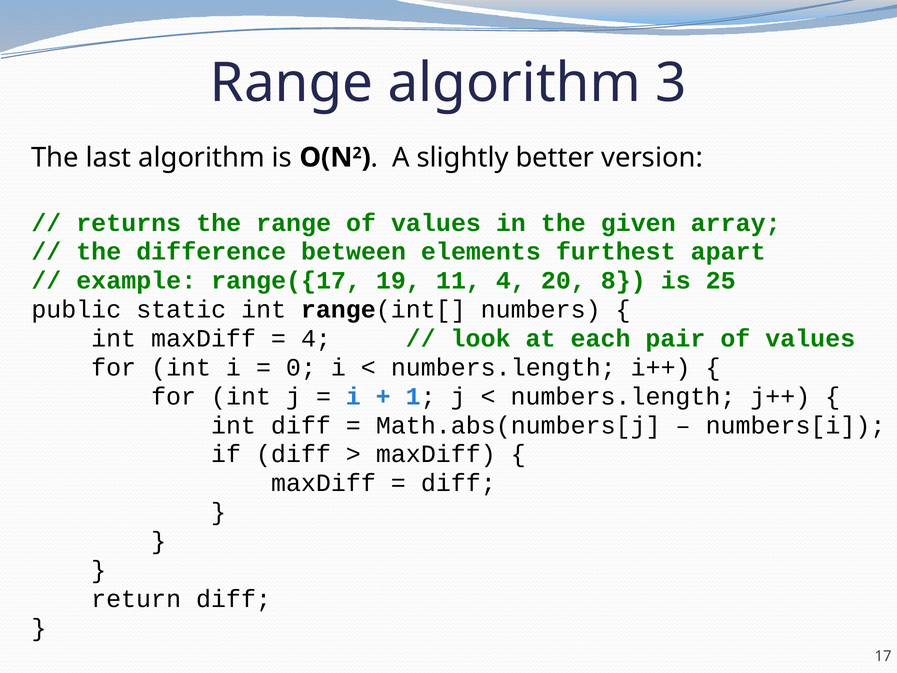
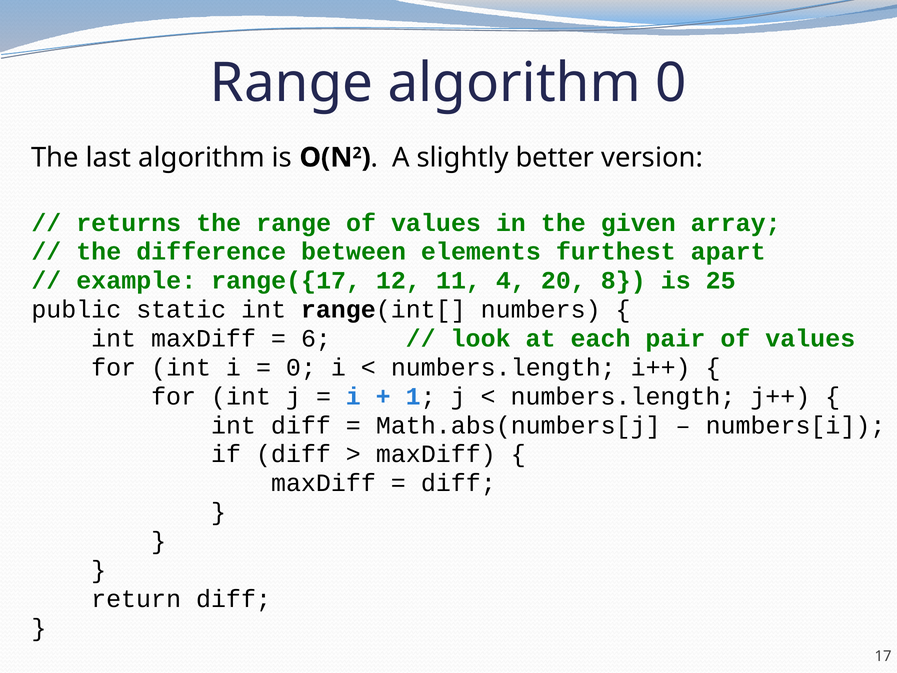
algorithm 3: 3 -> 0 (671, 83)
19: 19 -> 12 (398, 281)
4: 4 -> 6 (316, 338)
